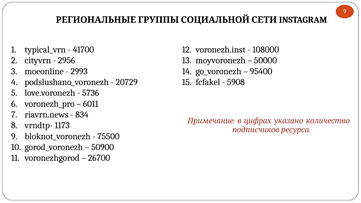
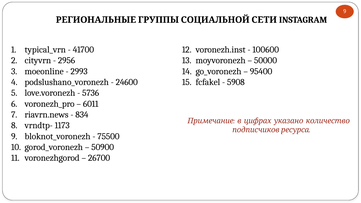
108000: 108000 -> 100600 (266, 50)
20729: 20729 -> 24600 (127, 82)
